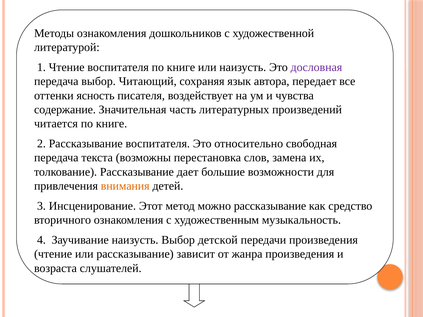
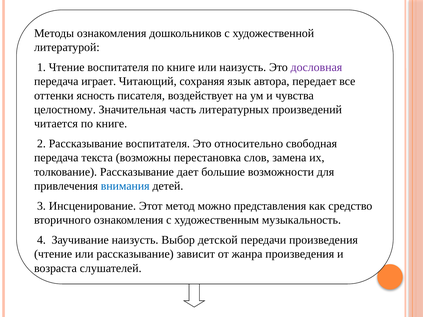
передача выбор: выбор -> играет (99, 81)
содержание: содержание -> целостному (65, 110)
внимания colour: orange -> blue (125, 186)
можно рассказывание: рассказывание -> представления (270, 206)
